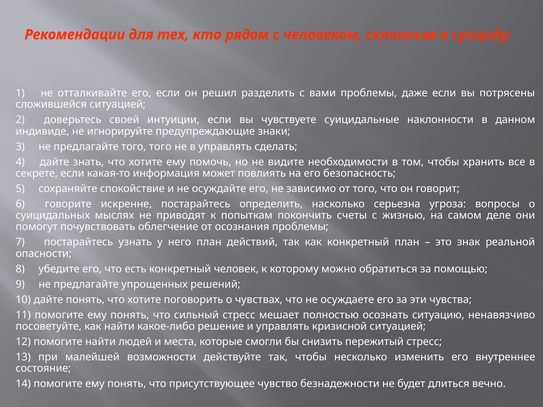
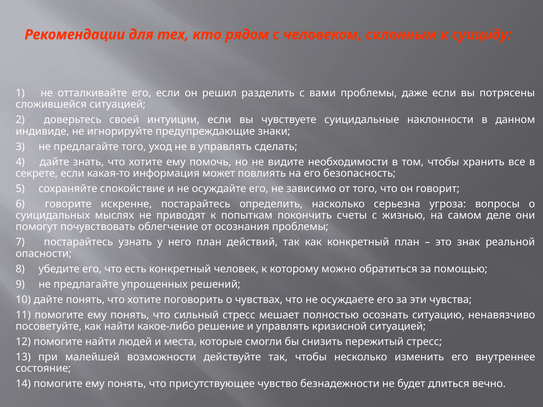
того того: того -> уход (160, 147)
